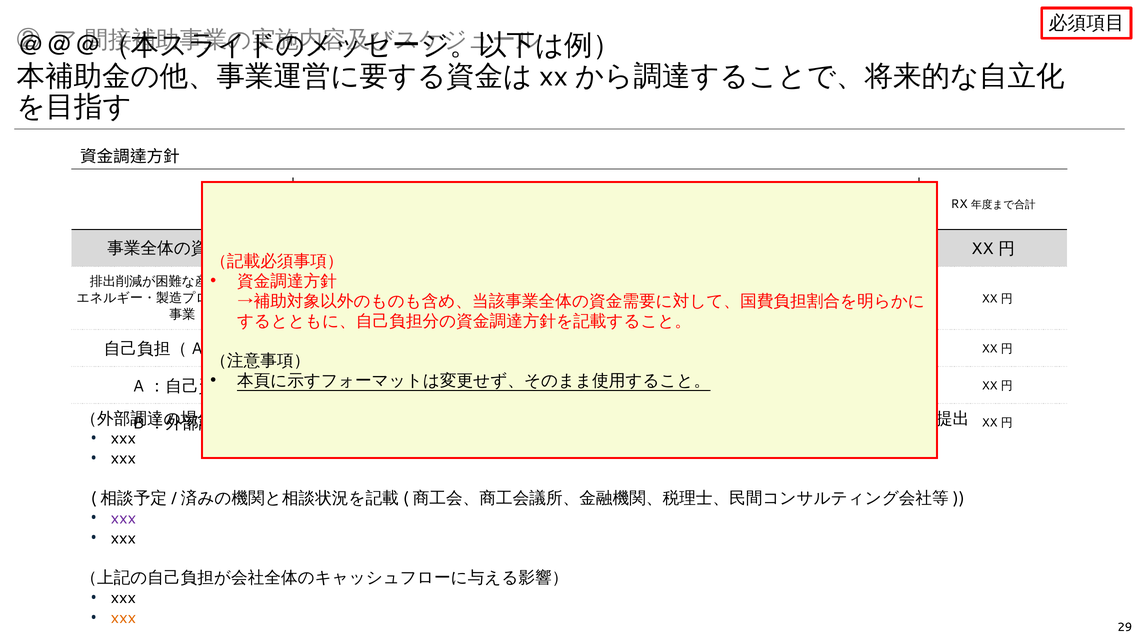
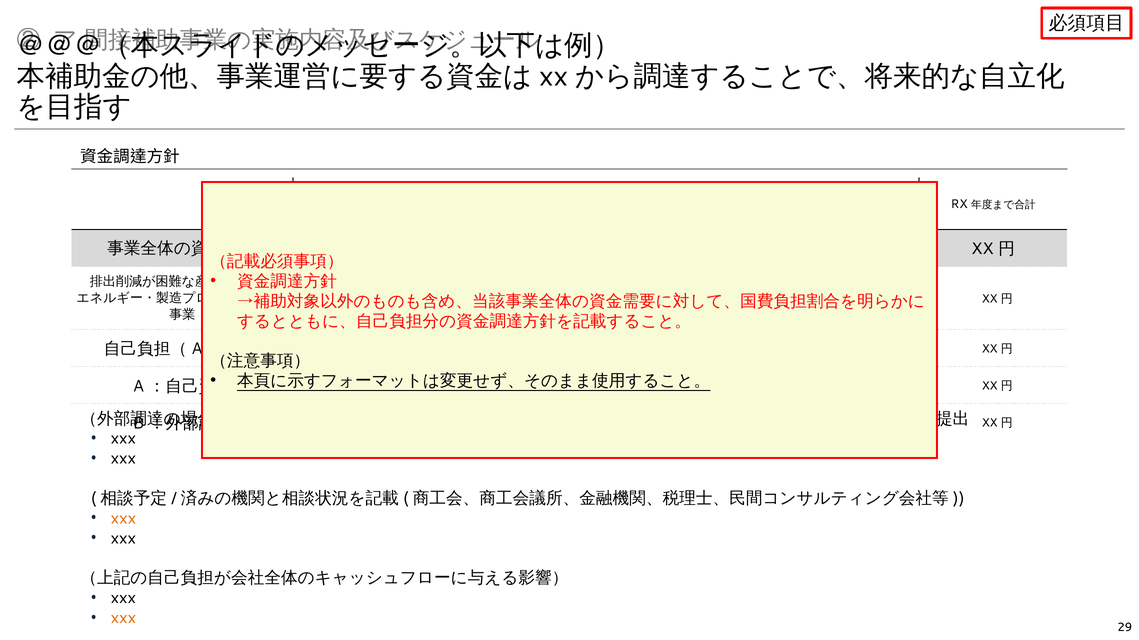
xxx colour: purple -> orange (123, 519)
